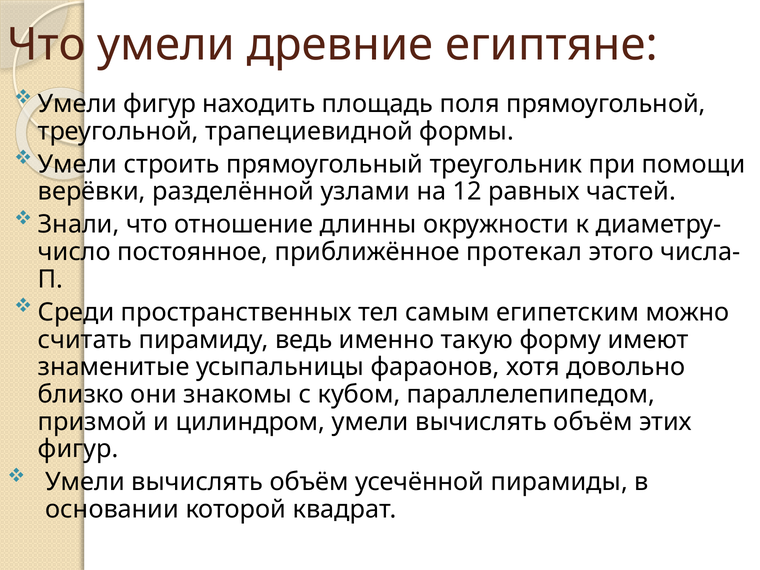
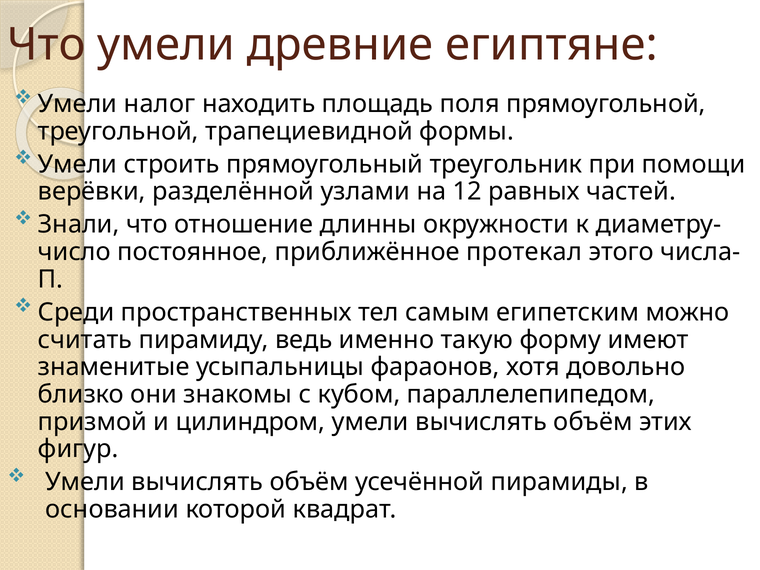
Умели фигур: фигур -> налог (160, 104)
